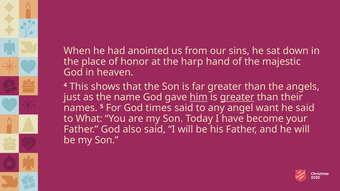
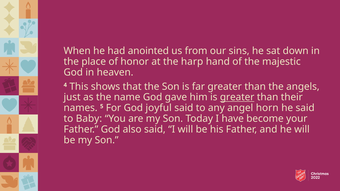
him underline: present -> none (199, 97)
times: times -> joyful (159, 108)
want: want -> horn (267, 108)
What: What -> Baby (89, 119)
